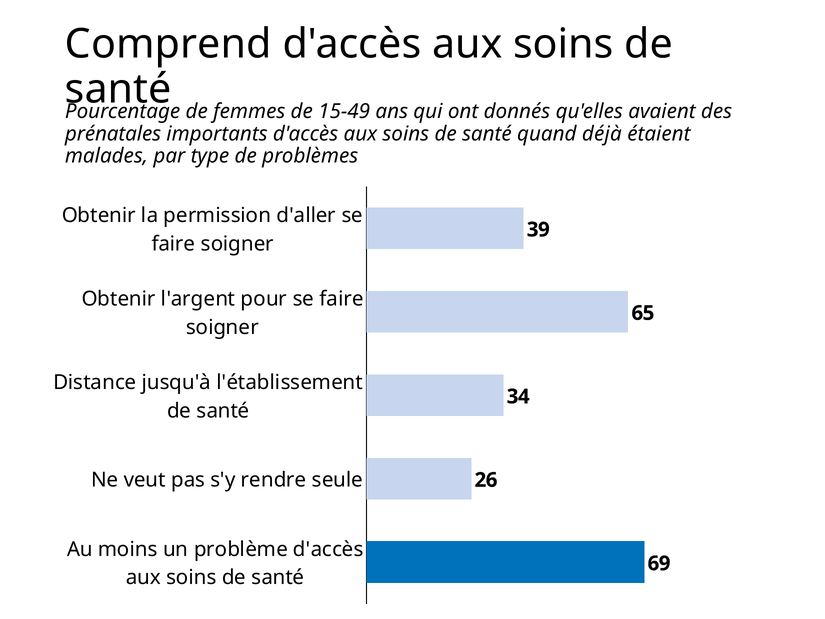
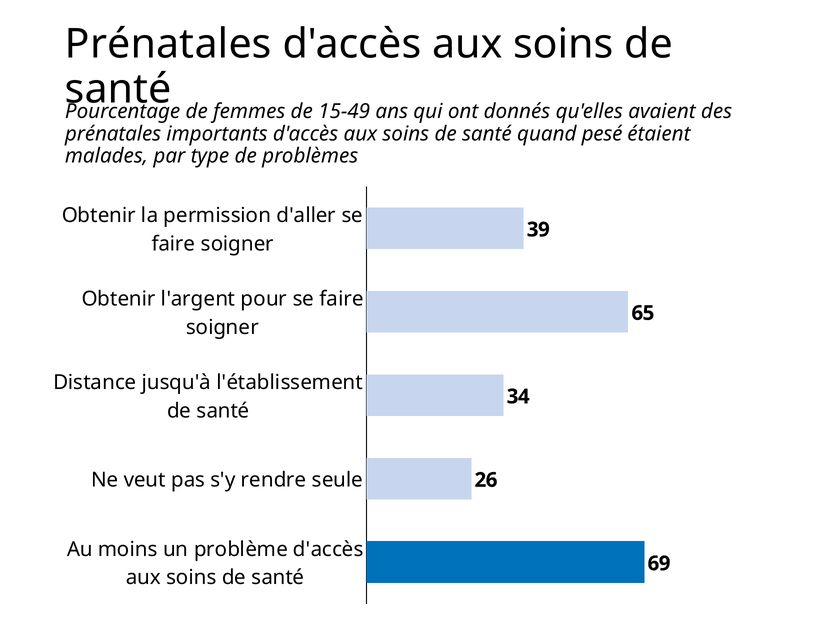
Comprend: Comprend -> Prénatales (168, 44)
déjà: déjà -> pesé (602, 134)
